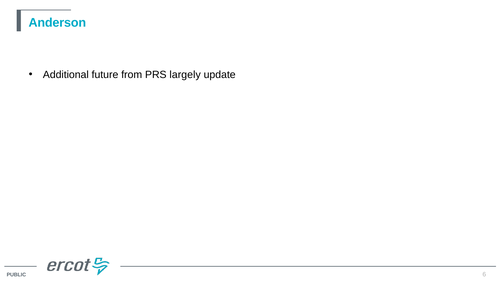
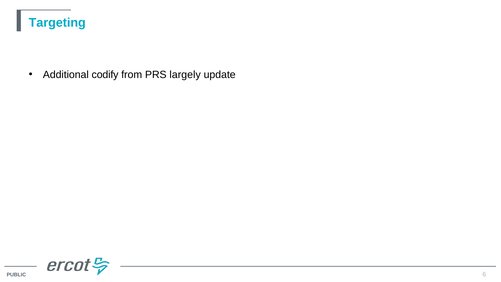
Anderson: Anderson -> Targeting (57, 23)
future: future -> codify (105, 75)
